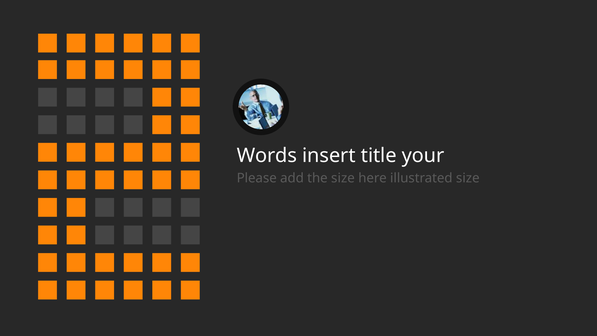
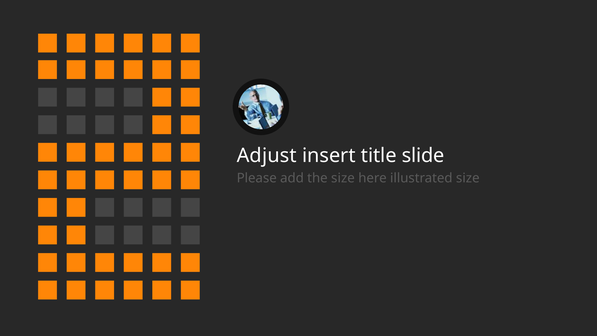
Words: Words -> Adjust (267, 155)
your: your -> slide (423, 155)
